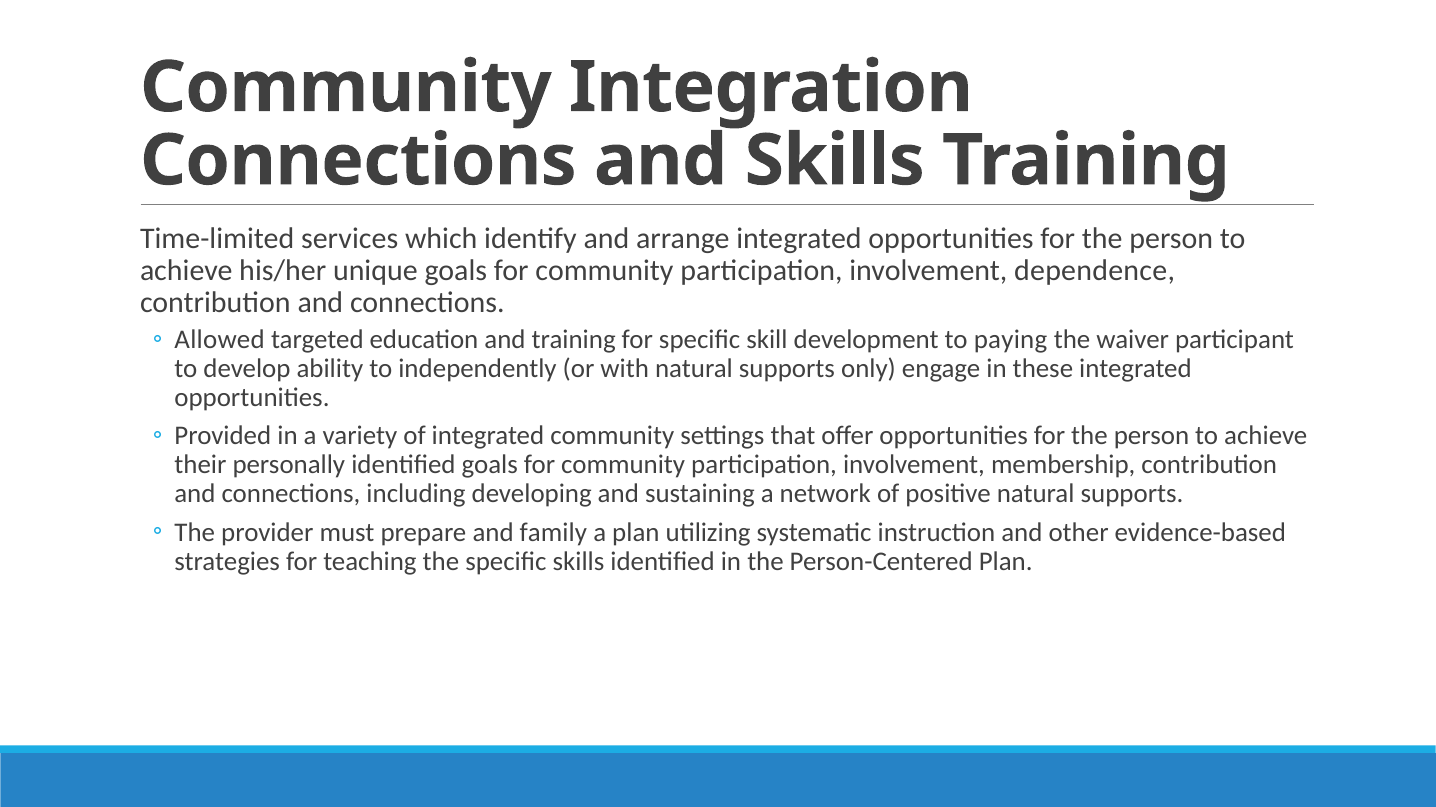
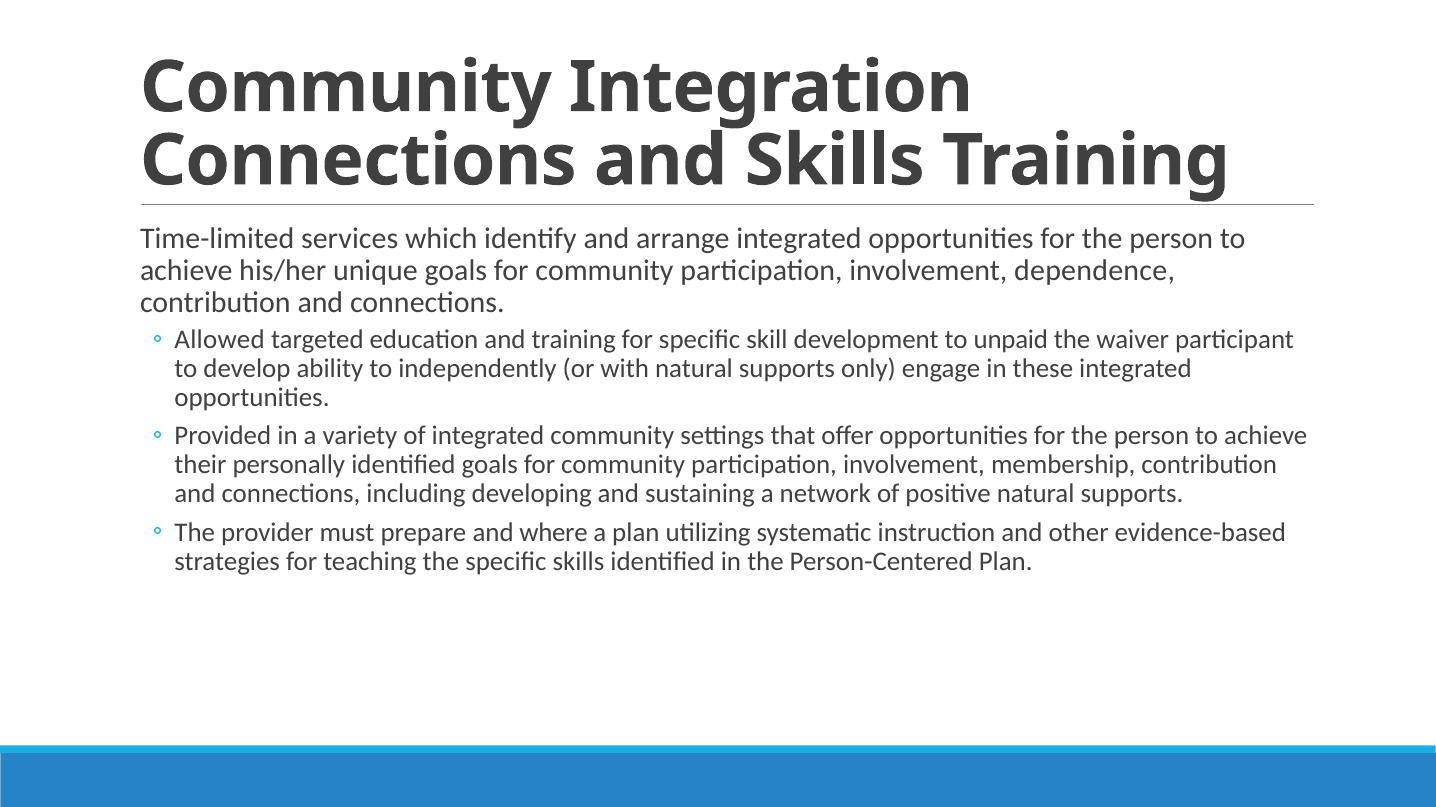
paying: paying -> unpaid (1011, 340)
family: family -> where (554, 533)
